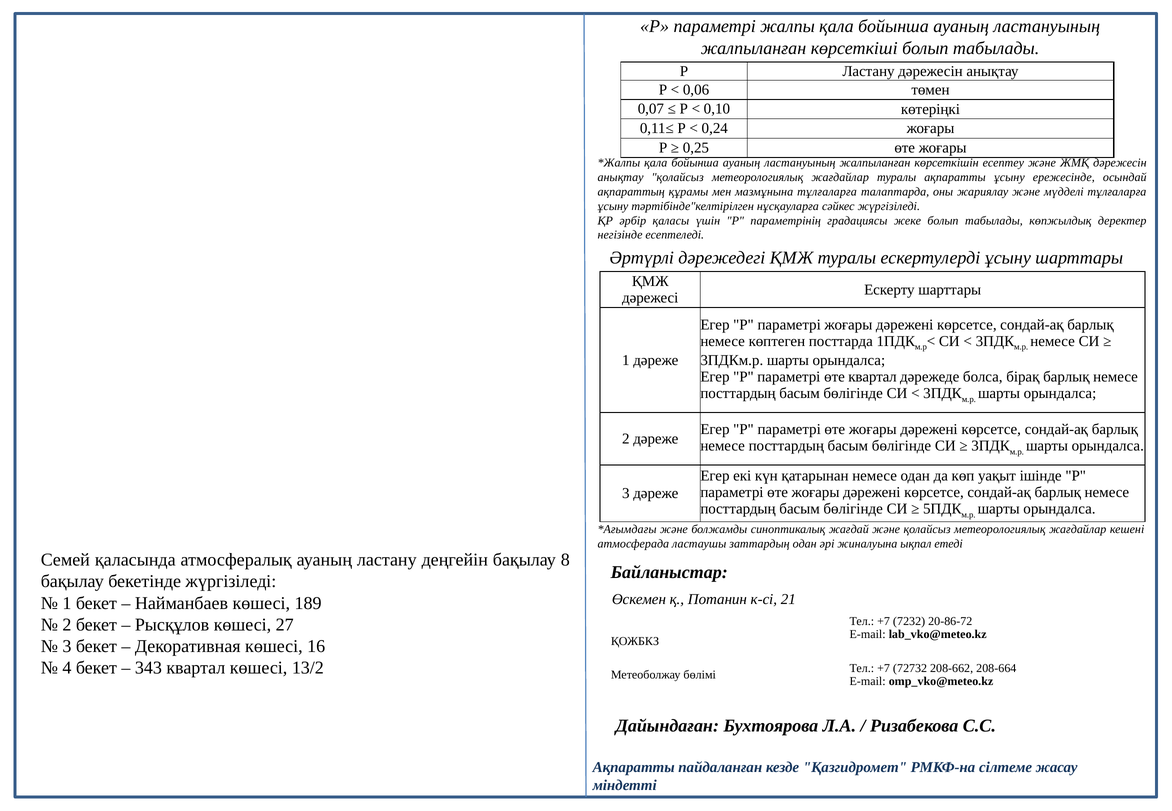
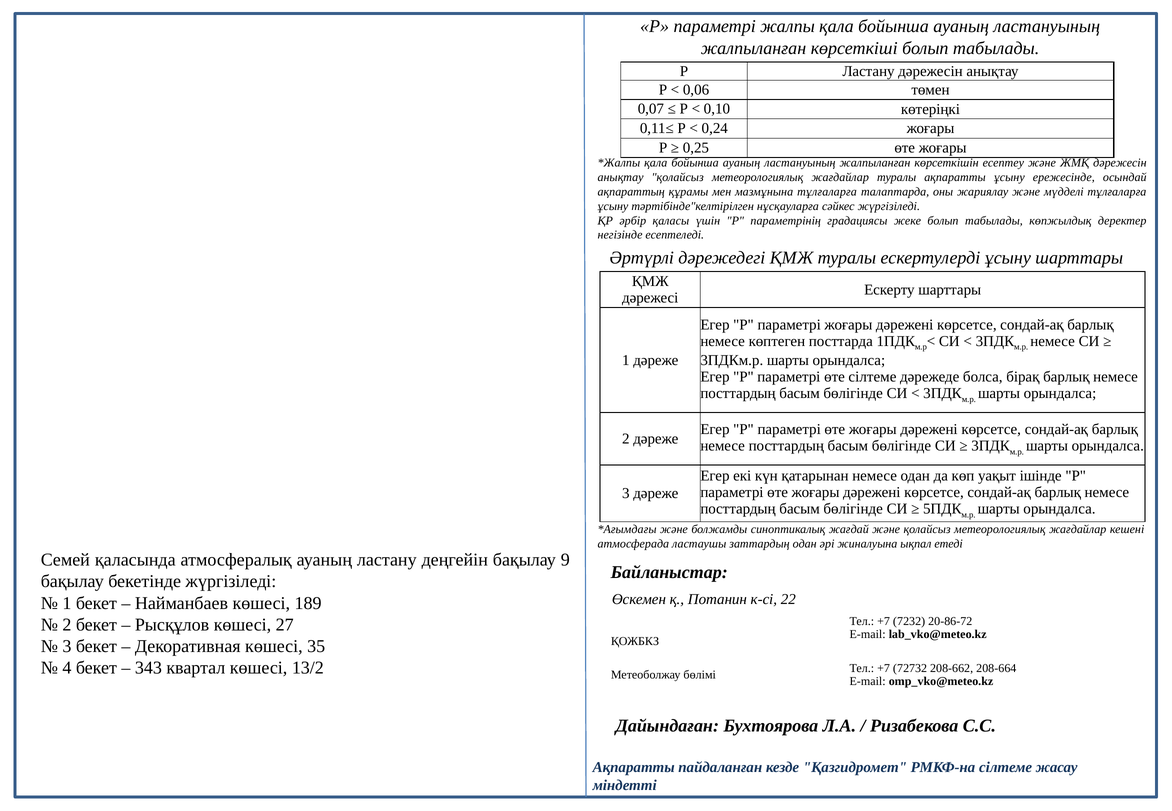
өте квартал: квартал -> сілтеме (872, 377)
8: 8 -> 9 (565, 560)
21: 21 -> 22 (788, 599)
16: 16 -> 35 (316, 647)
